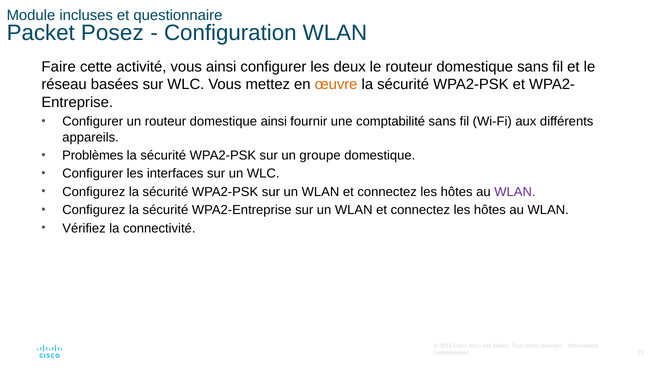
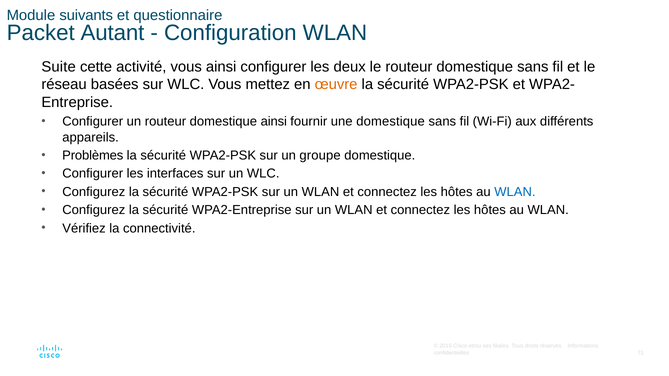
incluses: incluses -> suivants (86, 15)
Posez: Posez -> Autant (112, 33)
Faire: Faire -> Suite (59, 67)
une comptabilité: comptabilité -> domestique (391, 122)
WLAN colour: purple -> blue (515, 192)
